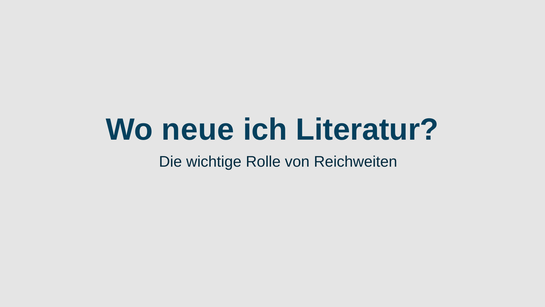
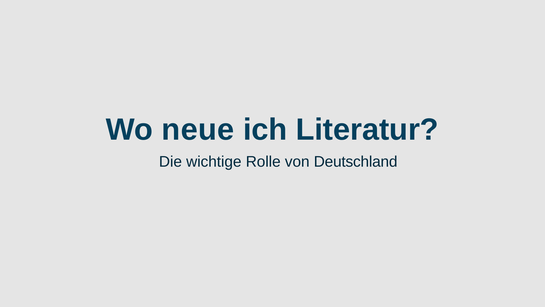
Reichweiten: Reichweiten -> Deutschland (356, 162)
